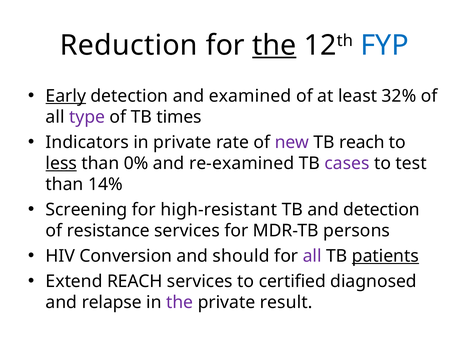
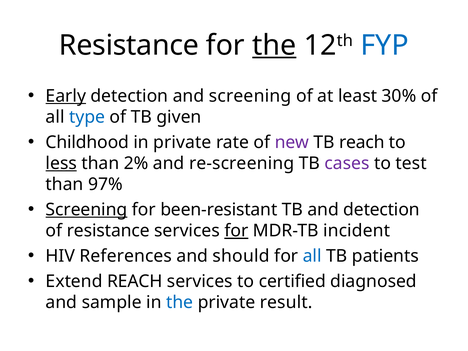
Reduction: Reduction -> Resistance (129, 45)
and examined: examined -> screening (250, 96)
32%: 32% -> 30% (399, 96)
type colour: purple -> blue (87, 117)
times: times -> given (179, 117)
Indicators: Indicators -> Childhood (87, 142)
0%: 0% -> 2% (136, 163)
re-examined: re-examined -> re-screening (242, 163)
14%: 14% -> 97% (105, 184)
Screening underline: none -> present (87, 210)
high-resistant: high-resistant -> been-resistant (219, 210)
for underline: none -> present (236, 231)
persons: persons -> incident (357, 231)
Conversion: Conversion -> References (126, 256)
all colour: purple -> blue (312, 256)
patients underline: present -> none (385, 256)
relapse: relapse -> sample (112, 302)
the colour: purple -> blue (180, 302)
